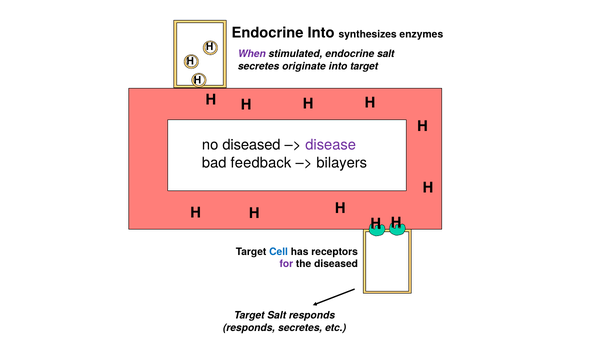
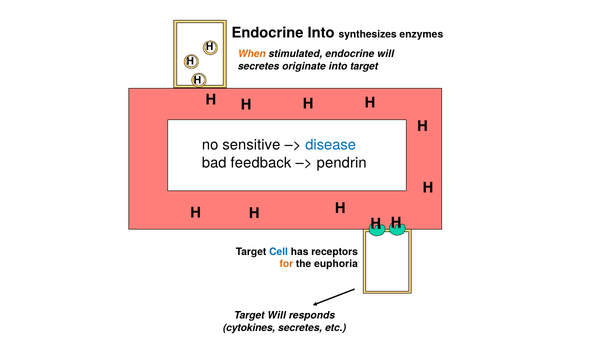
When colour: purple -> orange (252, 54)
endocrine salt: salt -> will (386, 54)
no diseased: diseased -> sensitive (251, 145)
disease colour: purple -> blue (331, 145)
bilayers: bilayers -> pendrin (342, 162)
for colour: purple -> orange (286, 264)
the diseased: diseased -> euphoria (336, 264)
Target Salt: Salt -> Will (277, 315)
responds: responds -> cytokines (249, 327)
